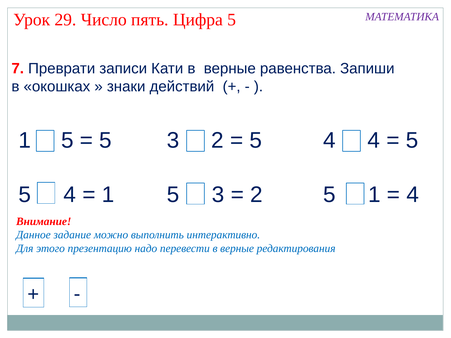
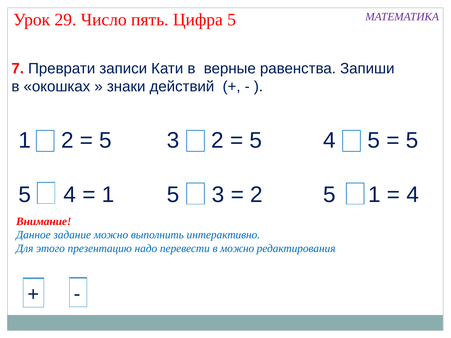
5: 5 -> 2 (67, 141)
4: 4 -> 5 (374, 141)
перевести в верные: верные -> можно (237, 249)
